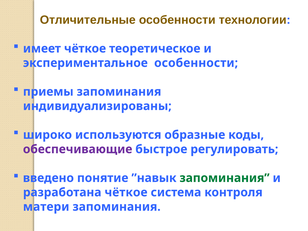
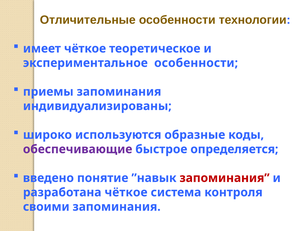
регулировать: регулировать -> определяется (234, 149)
запоминания colour: green -> red (225, 178)
матери: матери -> своими (46, 207)
